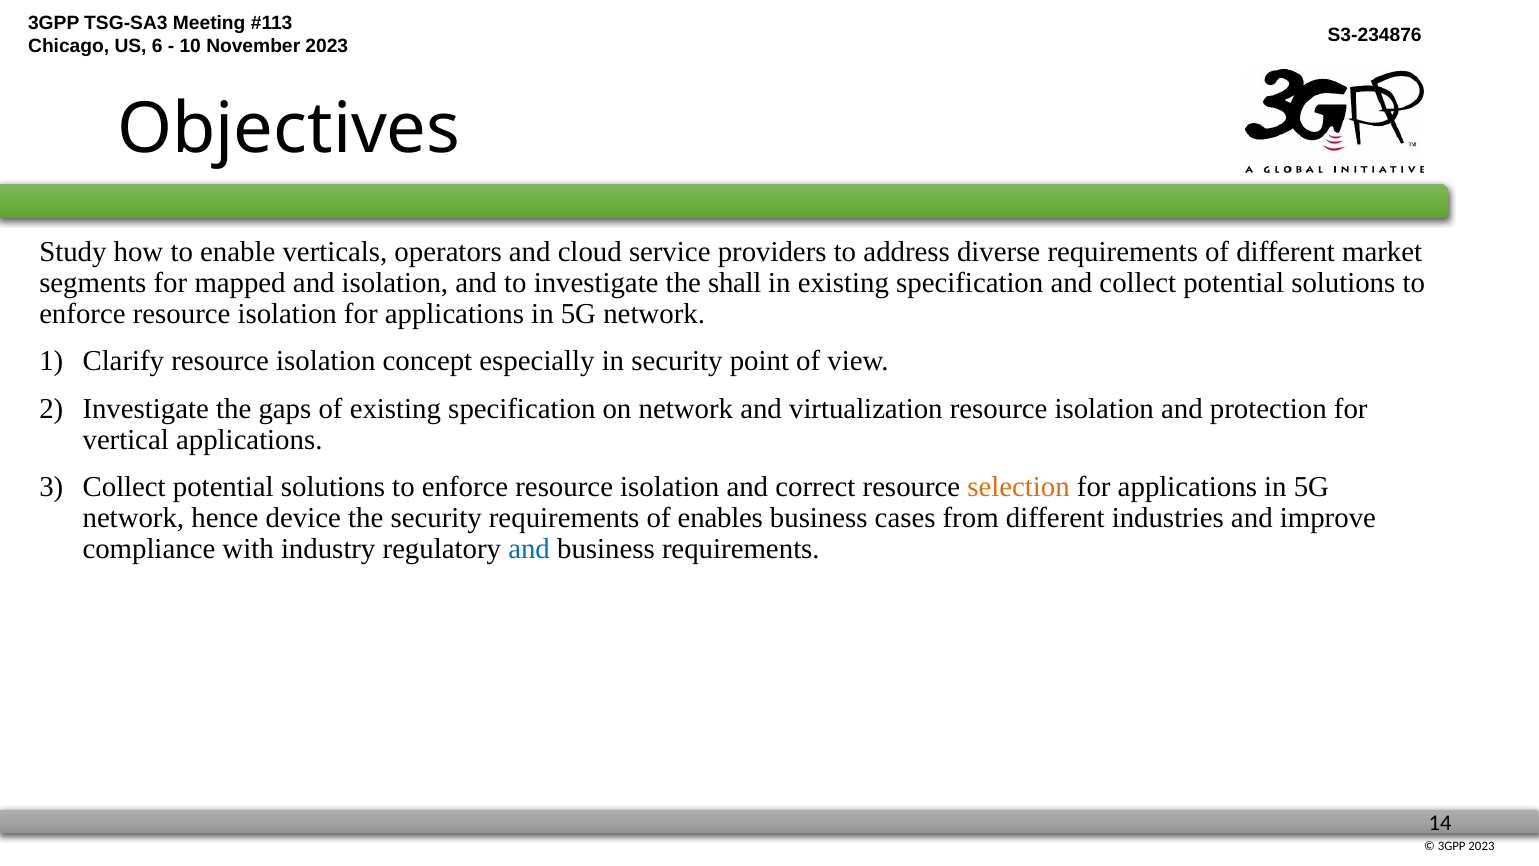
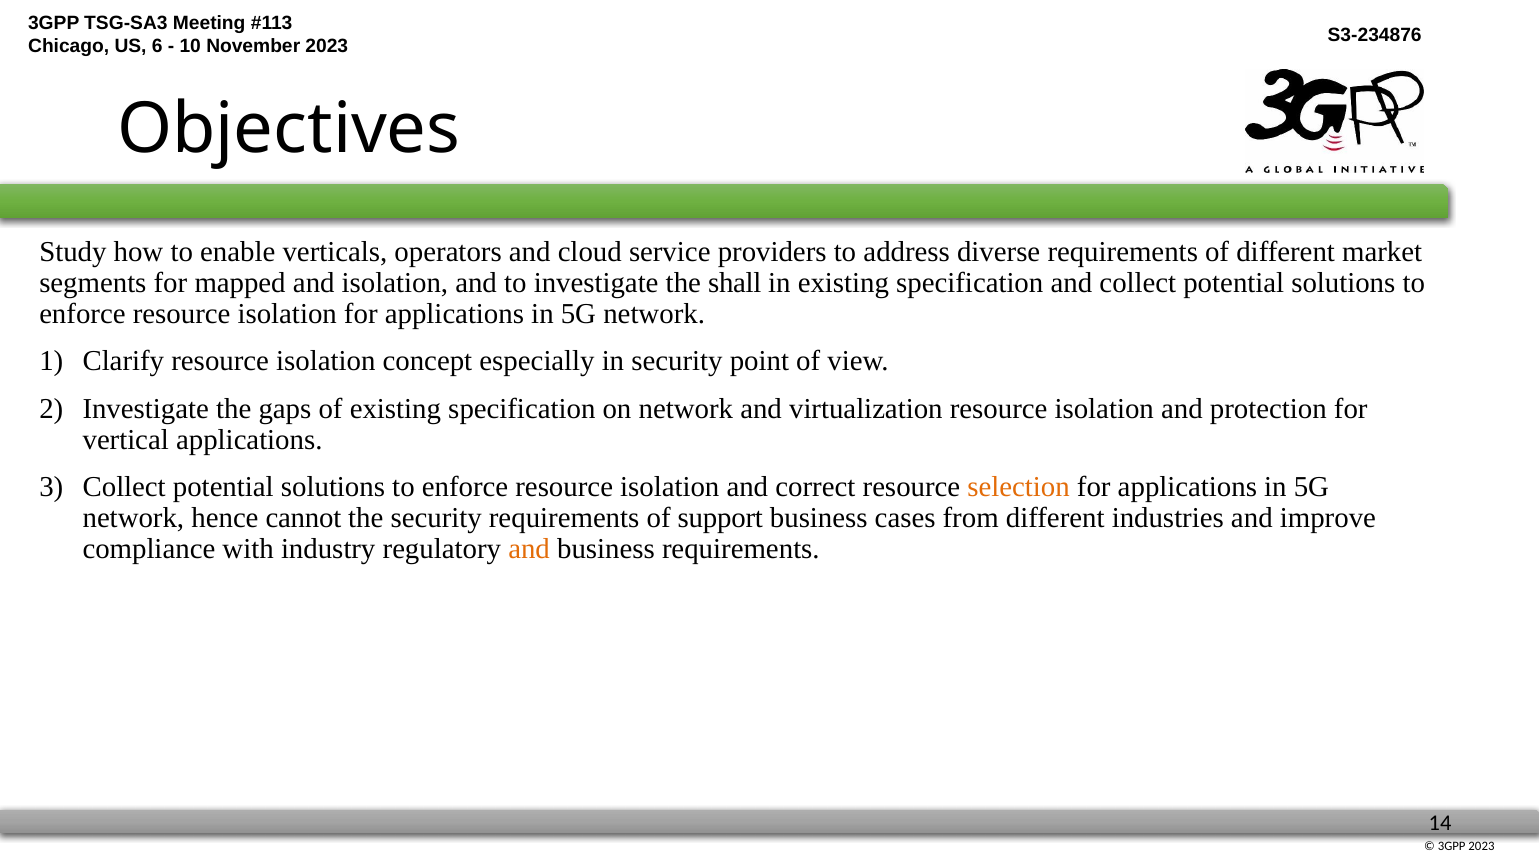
device: device -> cannot (303, 518)
enables: enables -> support (720, 518)
and colour: blue -> orange (529, 549)
